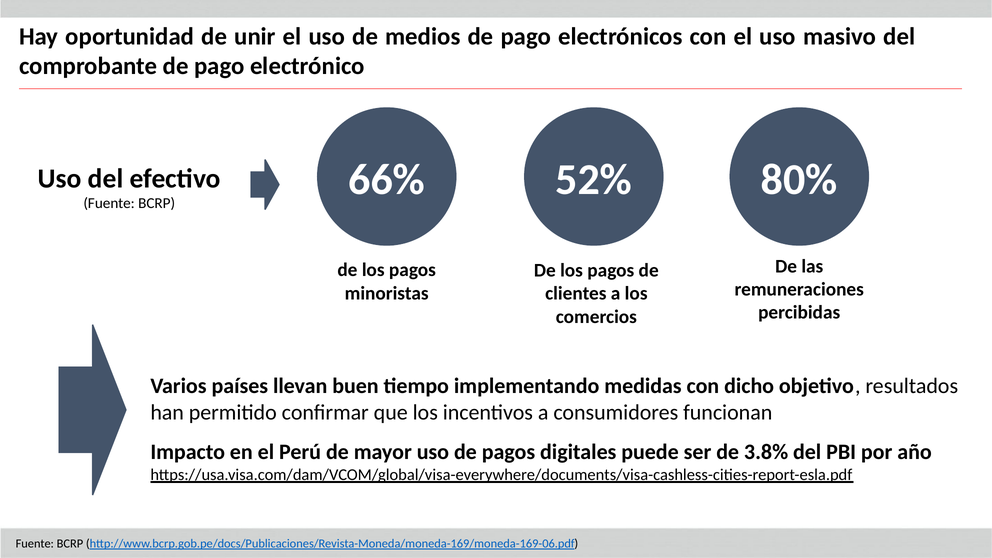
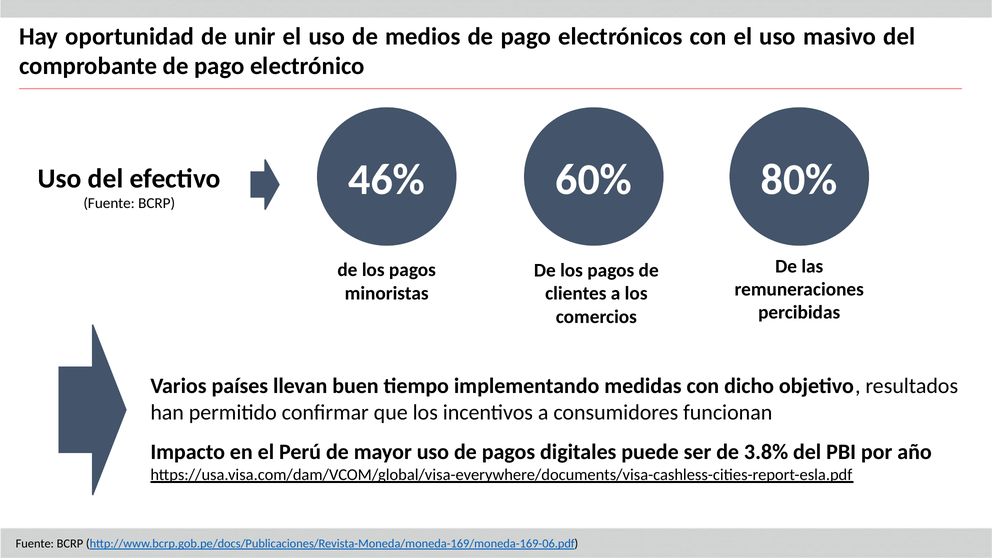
66%: 66% -> 46% (387, 180)
52%: 52% -> 60% (594, 180)
